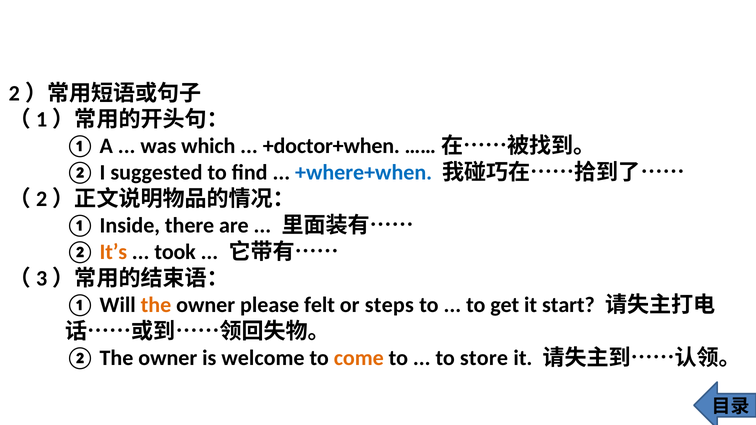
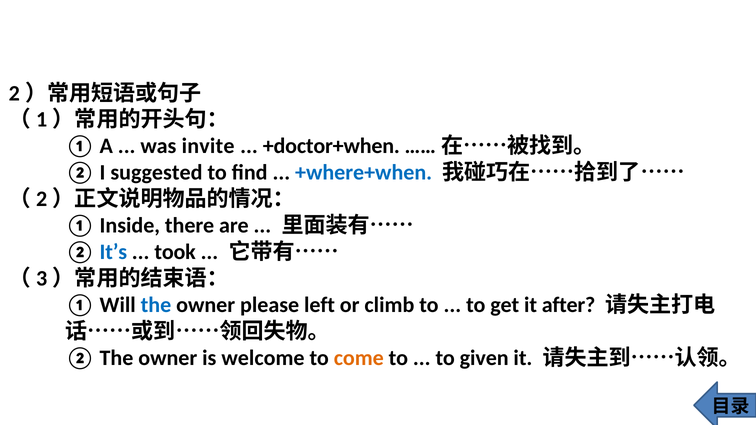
which: which -> invite (208, 146)
It’s colour: orange -> blue (113, 252)
the colour: orange -> blue (156, 305)
felt: felt -> left (320, 305)
steps: steps -> climb (389, 305)
start: start -> after (569, 305)
store: store -> given (484, 358)
